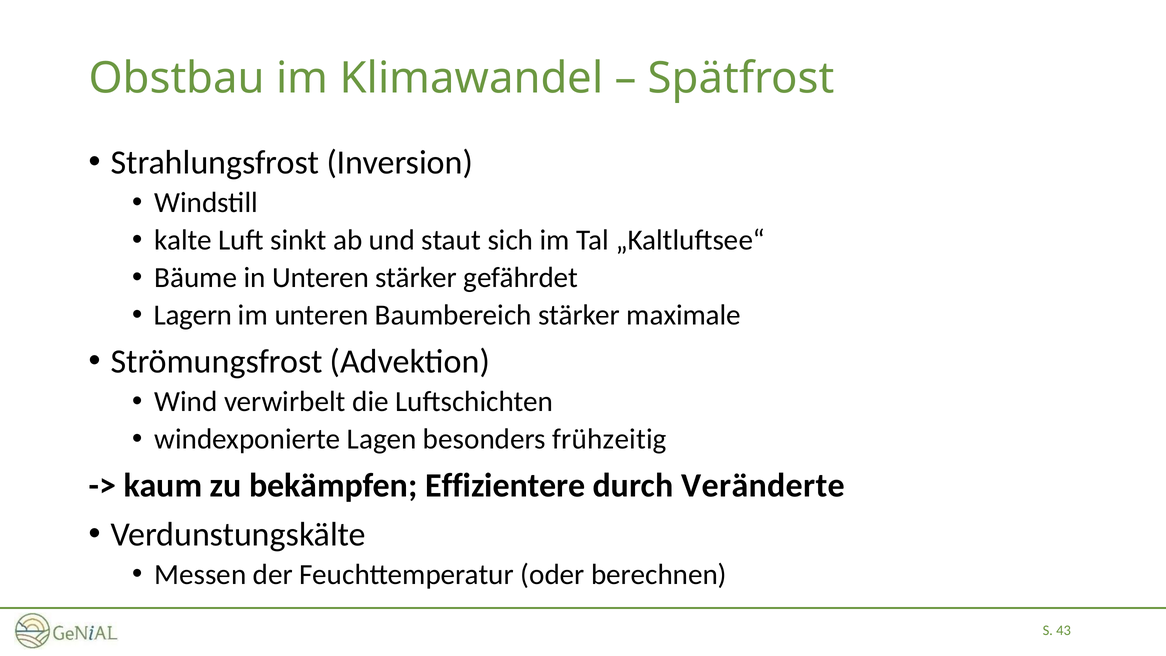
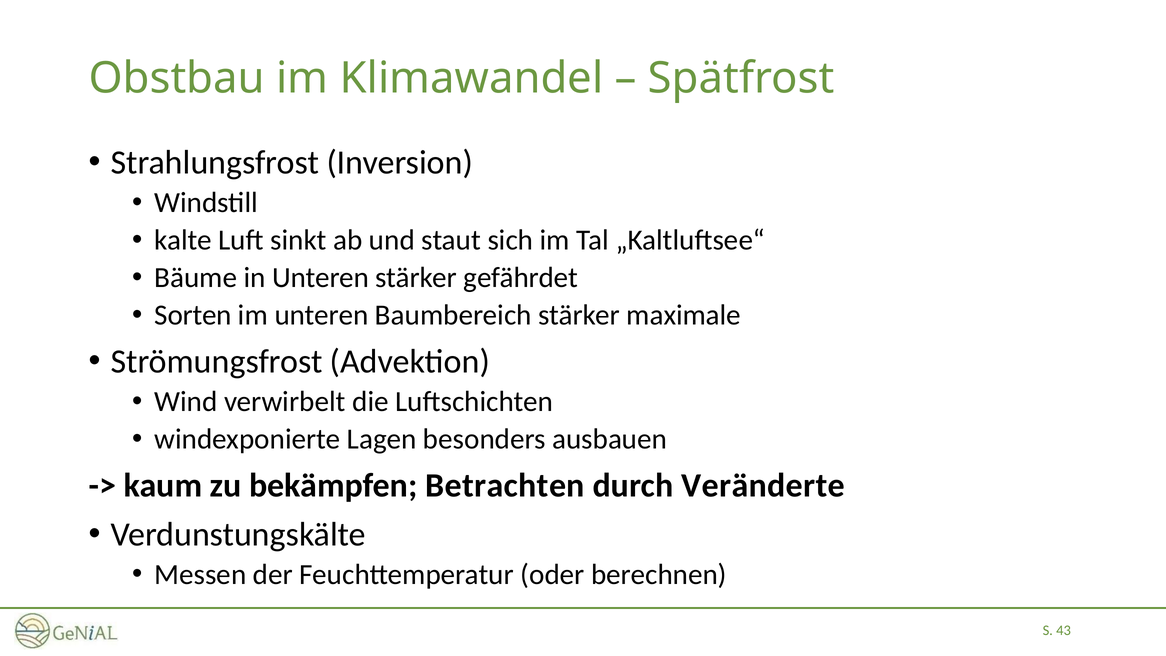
Lagern: Lagern -> Sorten (193, 315)
frühzeitig: frühzeitig -> ausbauen (610, 439)
Effizientere: Effizientere -> Betrachten (505, 485)
